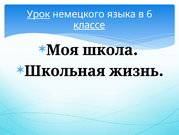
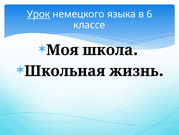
классе underline: present -> none (89, 25)
